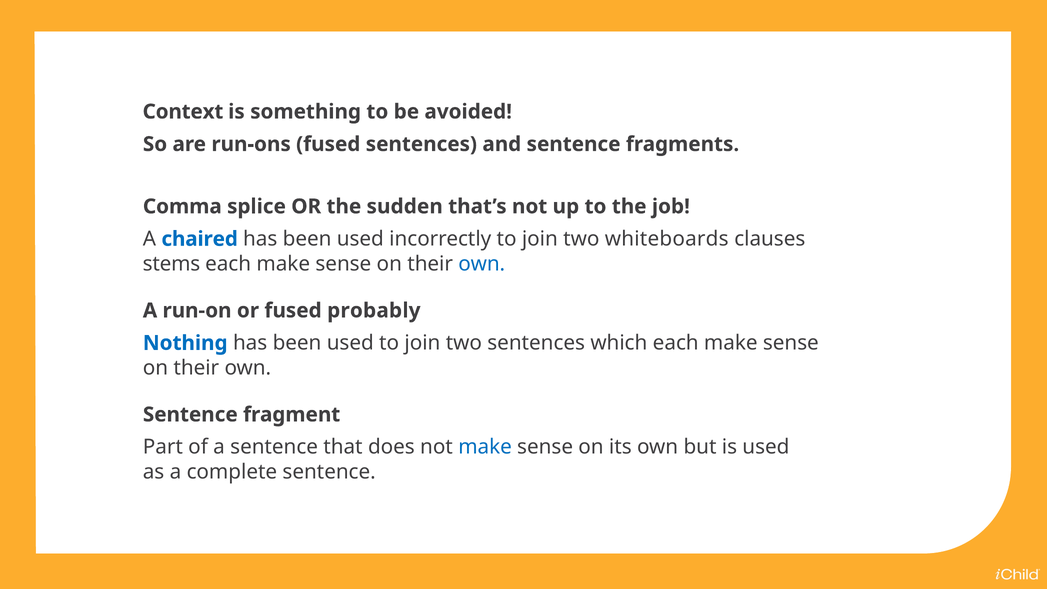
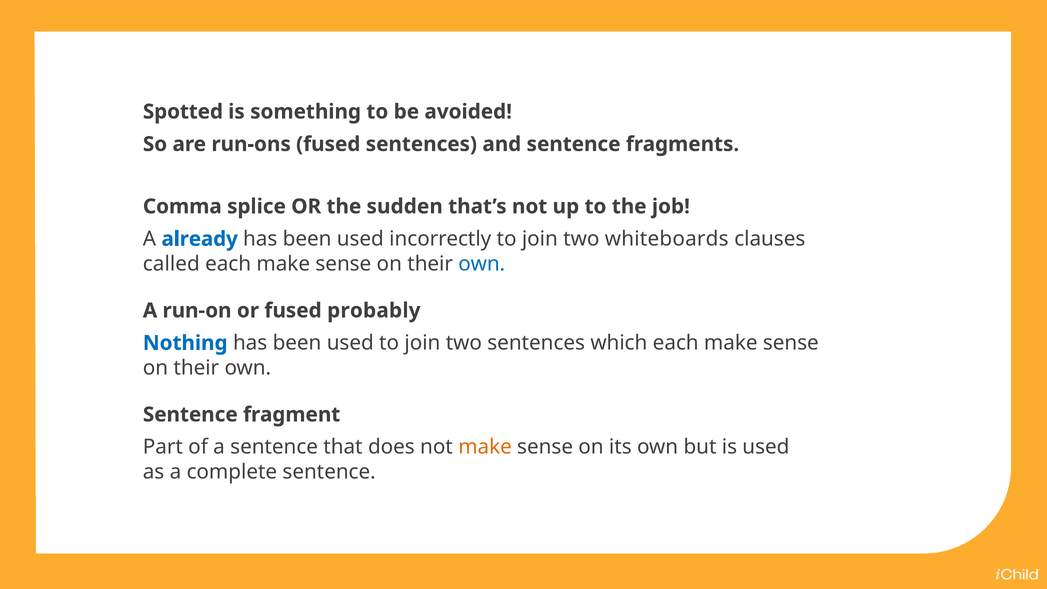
Context: Context -> Spotted (183, 112)
chaired: chaired -> already (200, 239)
stems: stems -> called (171, 264)
make colour: blue -> orange (485, 447)
